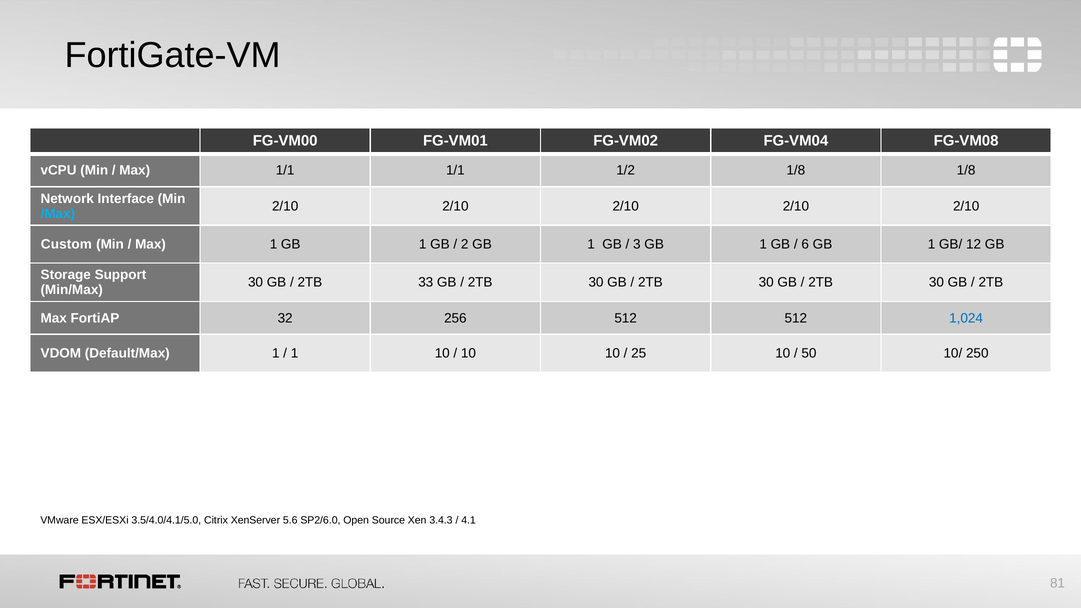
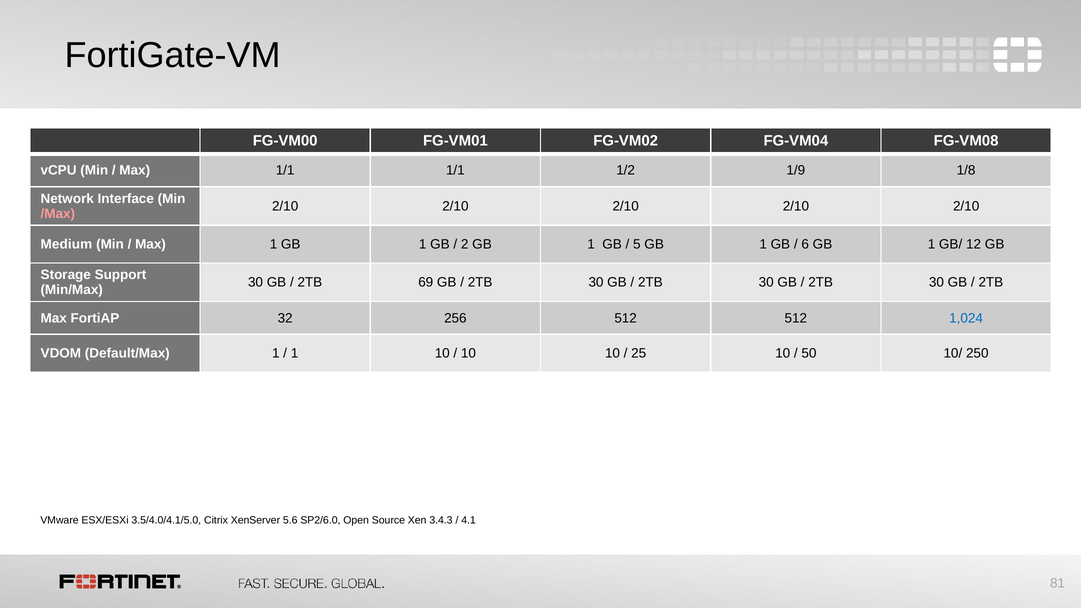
1/2 1/8: 1/8 -> 1/9 (796, 171)
/Max colour: light blue -> pink (58, 214)
Custom: Custom -> Medium (66, 244)
3: 3 -> 5 (637, 244)
33: 33 -> 69 (426, 282)
